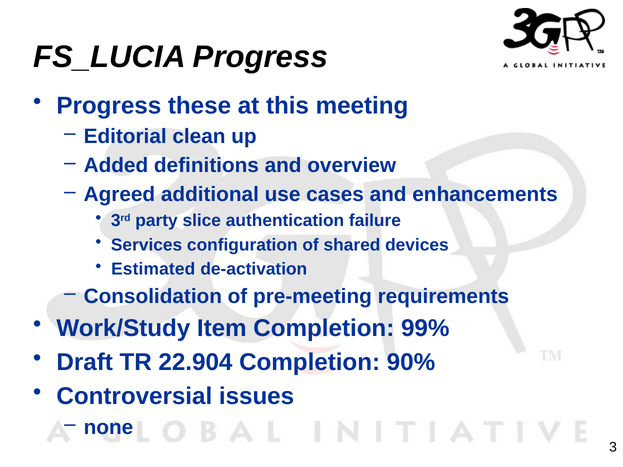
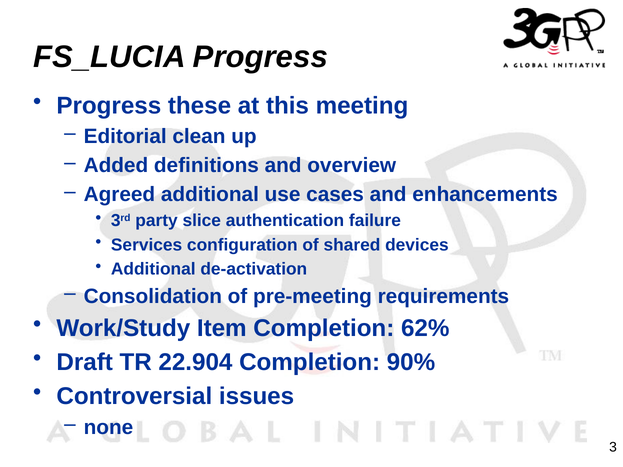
Estimated: Estimated -> Additional (153, 269)
99%: 99% -> 62% (425, 329)
